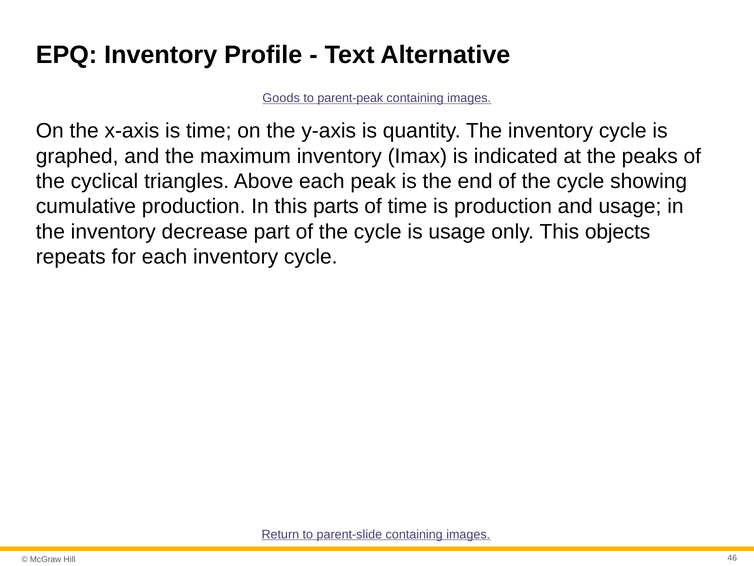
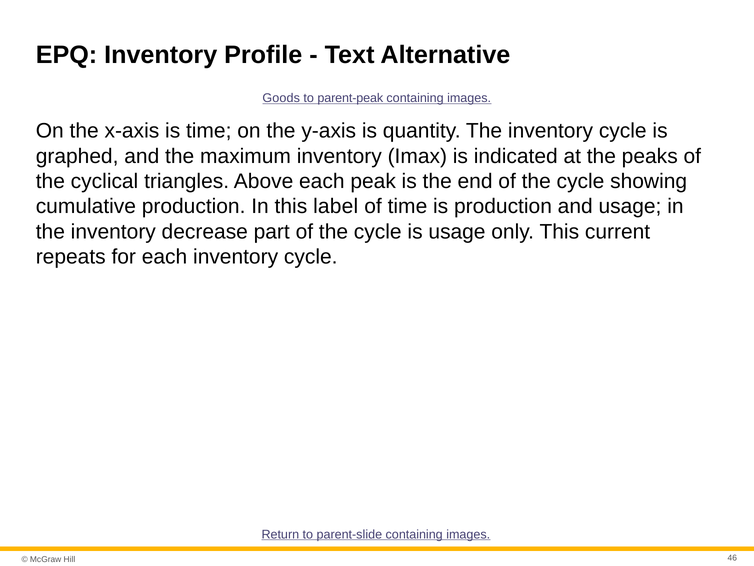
parts: parts -> label (336, 206)
objects: objects -> current (618, 231)
